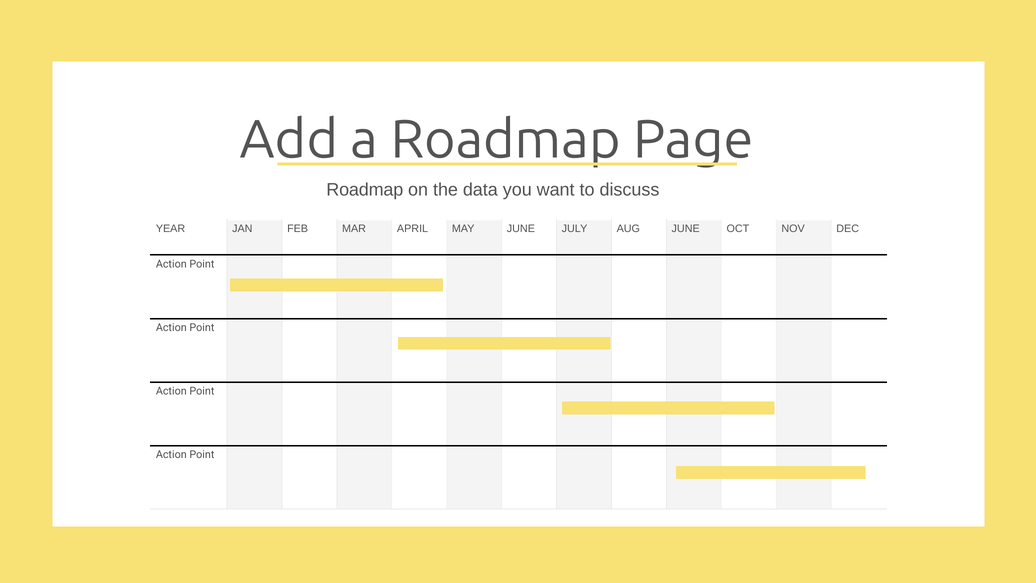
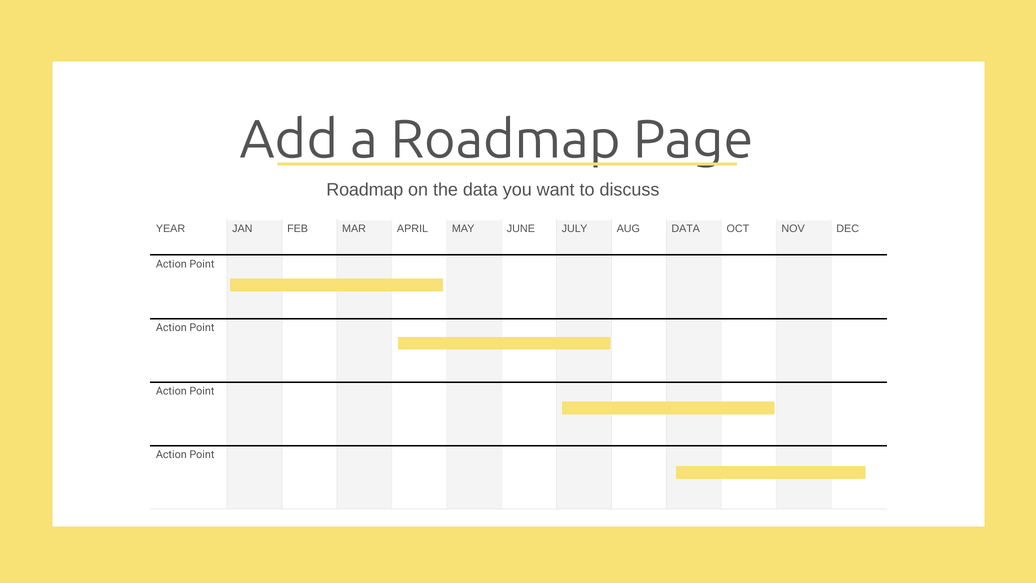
AUG JUNE: JUNE -> DATA (686, 228)
